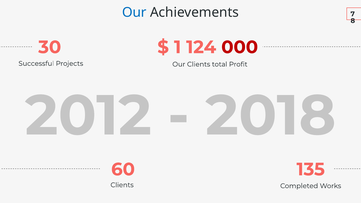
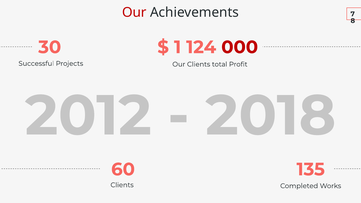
Our colour: blue -> red (134, 12)
